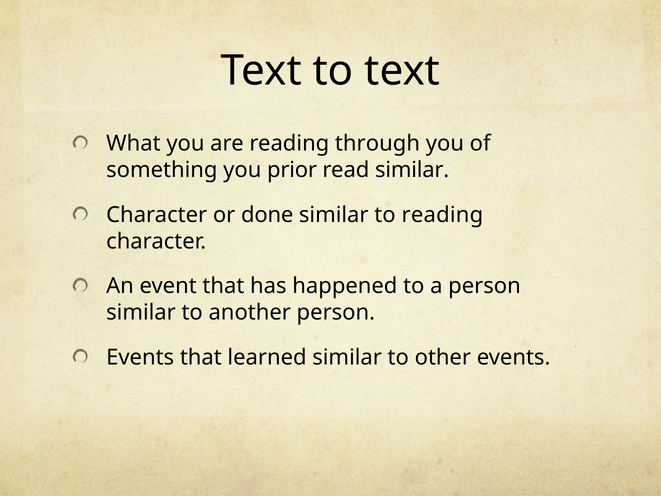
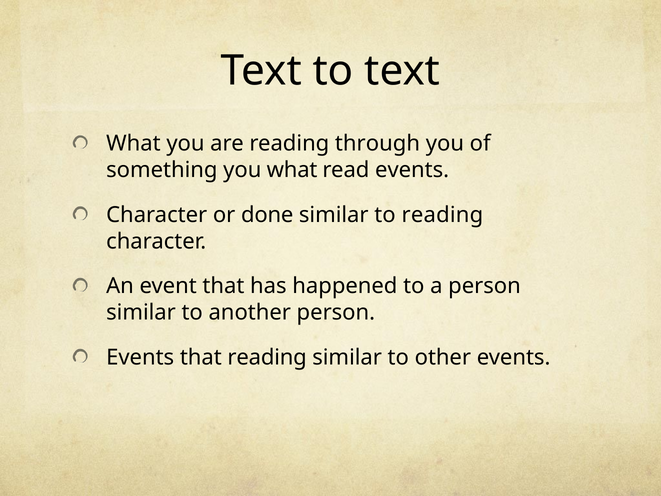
you prior: prior -> what (292, 170)
read similar: similar -> events (412, 170)
that learned: learned -> reading (267, 357)
